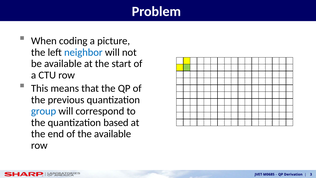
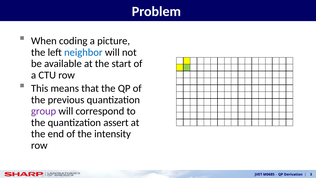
group colour: blue -> purple (44, 111)
based: based -> assert (116, 122)
the available: available -> intensity (113, 134)
